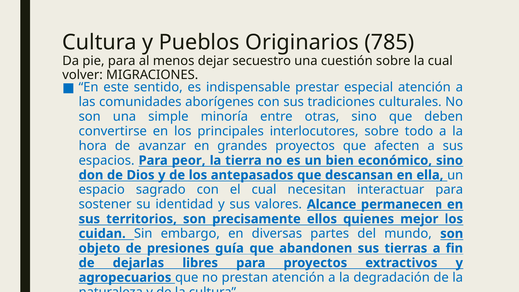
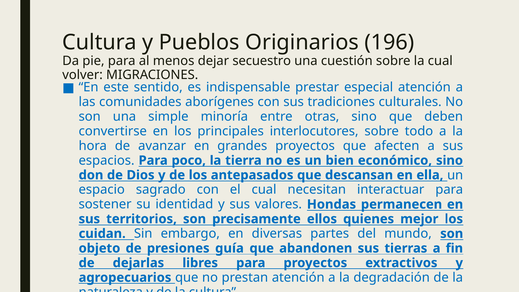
785: 785 -> 196 (389, 42)
peor: peor -> poco (189, 160)
Alcance: Alcance -> Hondas (331, 204)
